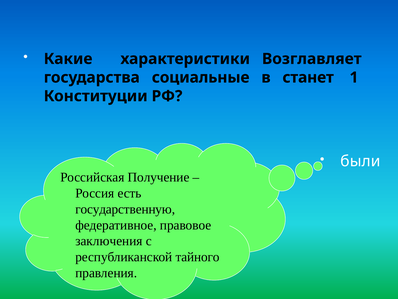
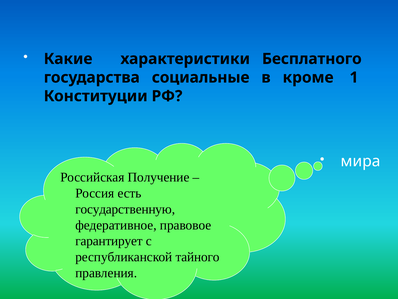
Возглавляет: Возглавляет -> Бесплатного (312, 59)
станет: станет -> кроме (308, 77)
были: были -> мира (361, 161)
заключения: заключения -> гарантирует (109, 241)
